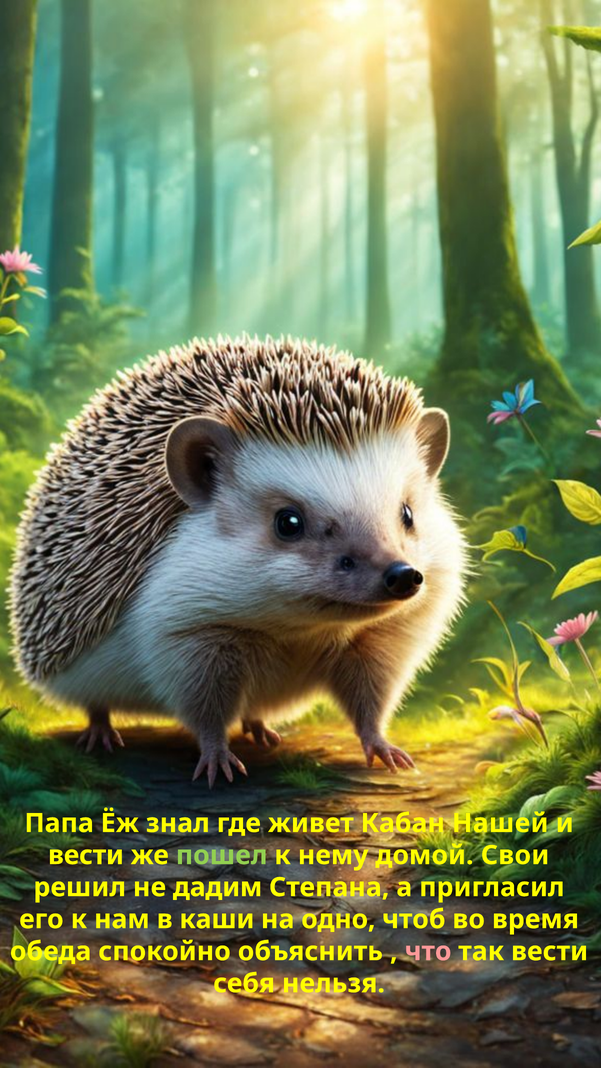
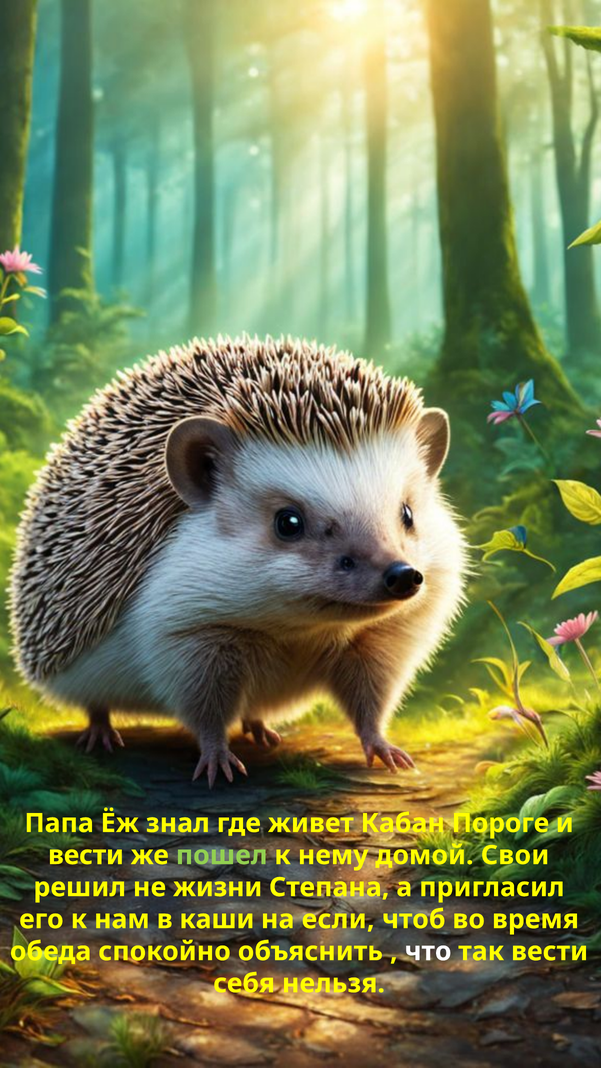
Нашей: Нашей -> Пороге (500, 824)
дадим: дадим -> жизни (218, 888)
одно: одно -> если (338, 920)
что colour: pink -> white (428, 952)
